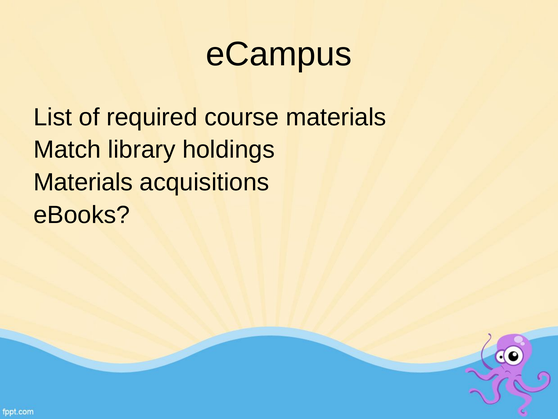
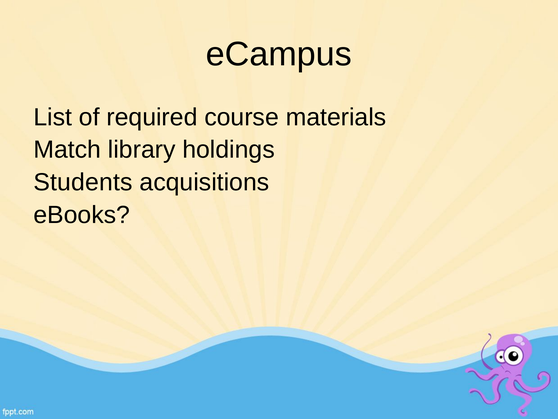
Materials: Materials -> Students (83, 182)
